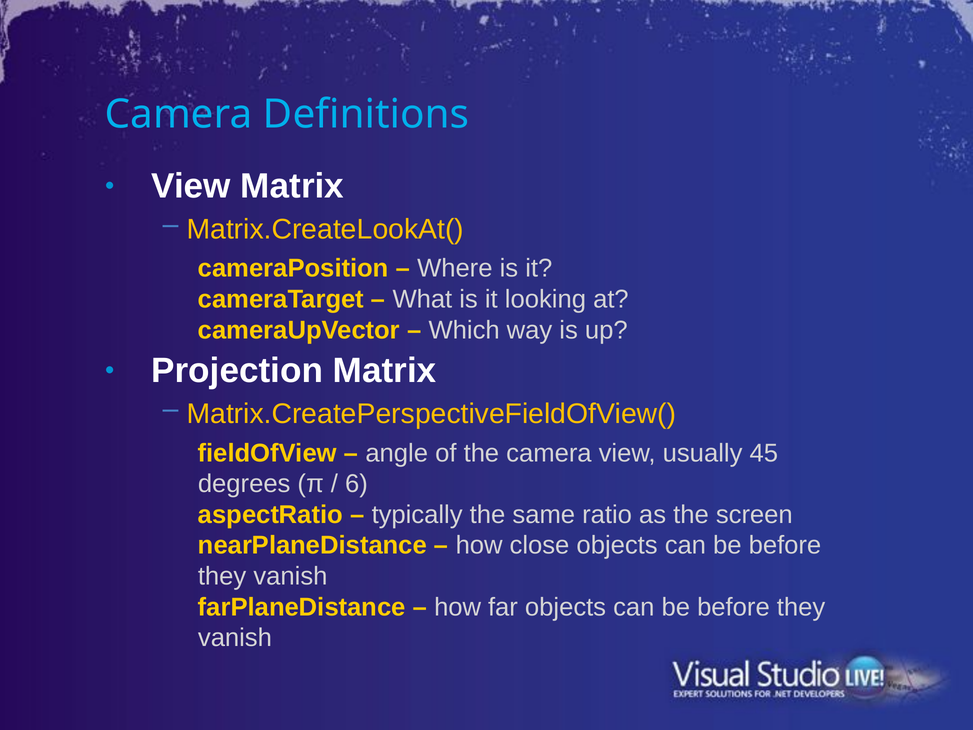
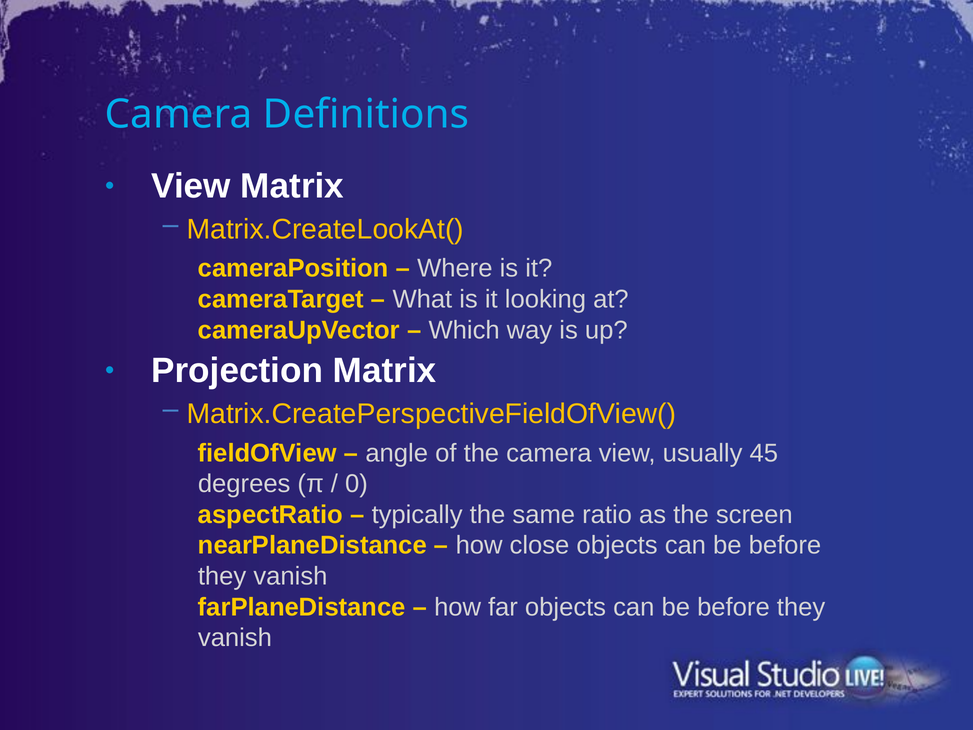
6: 6 -> 0 (356, 484)
